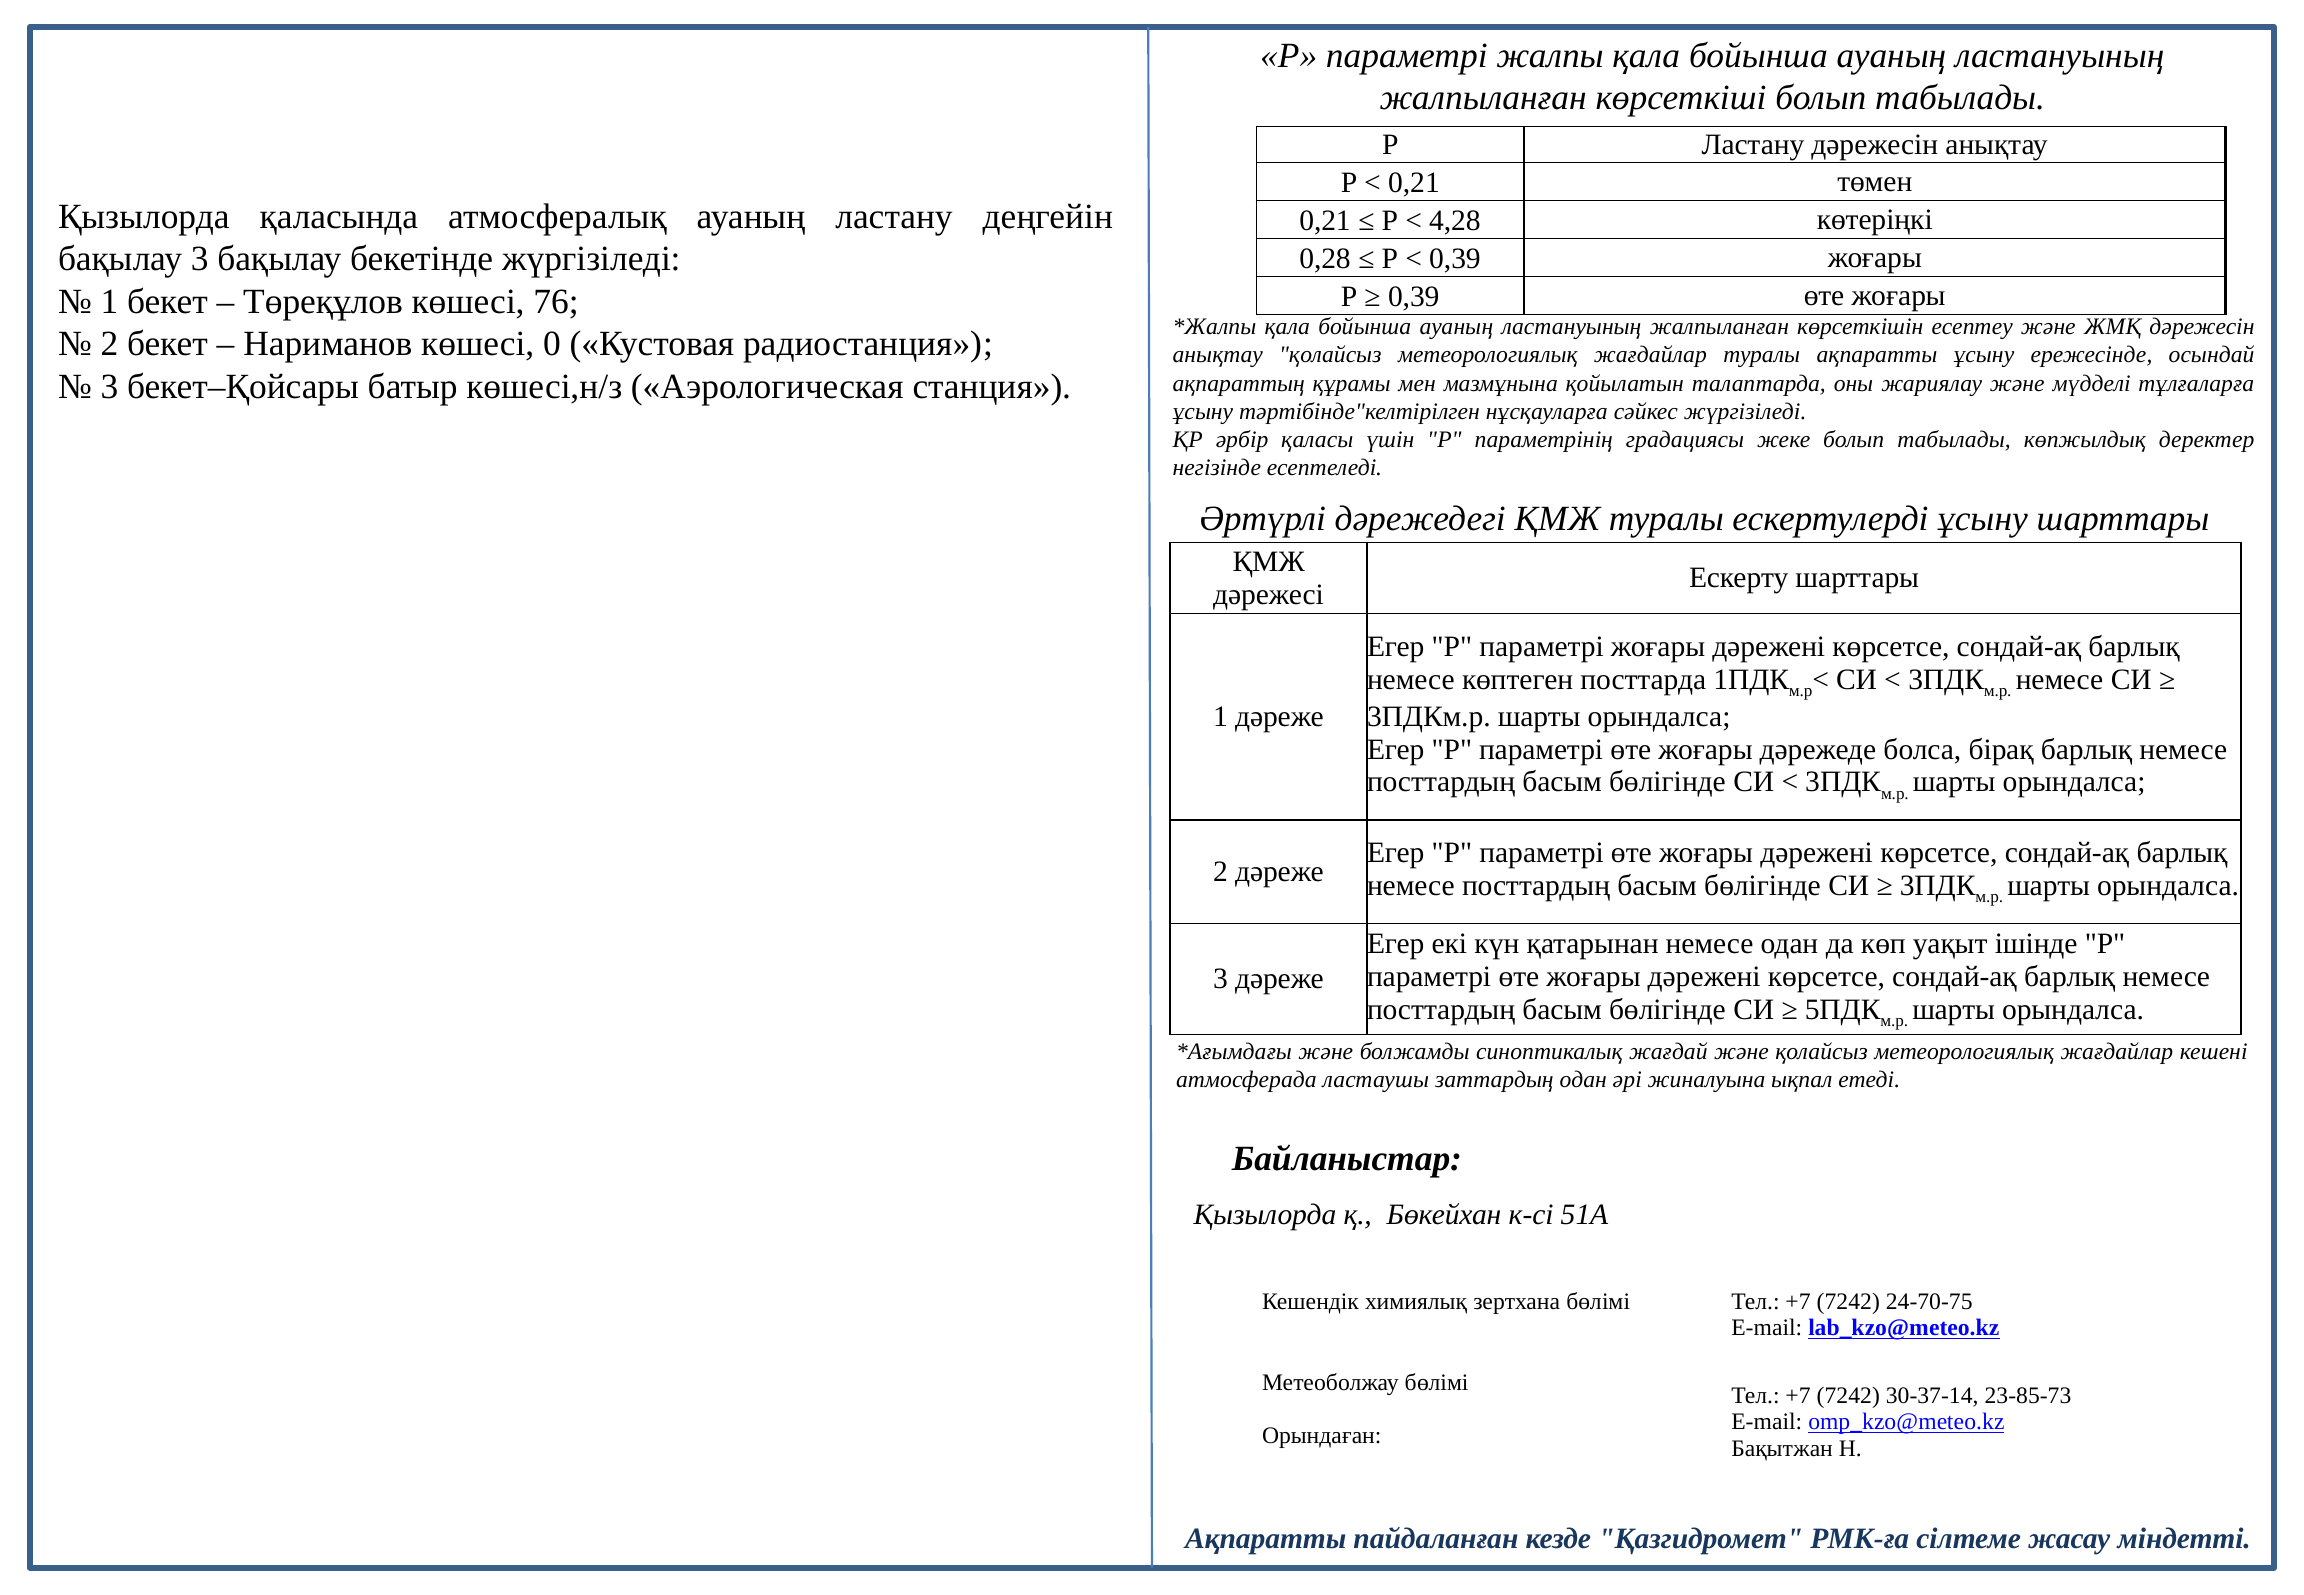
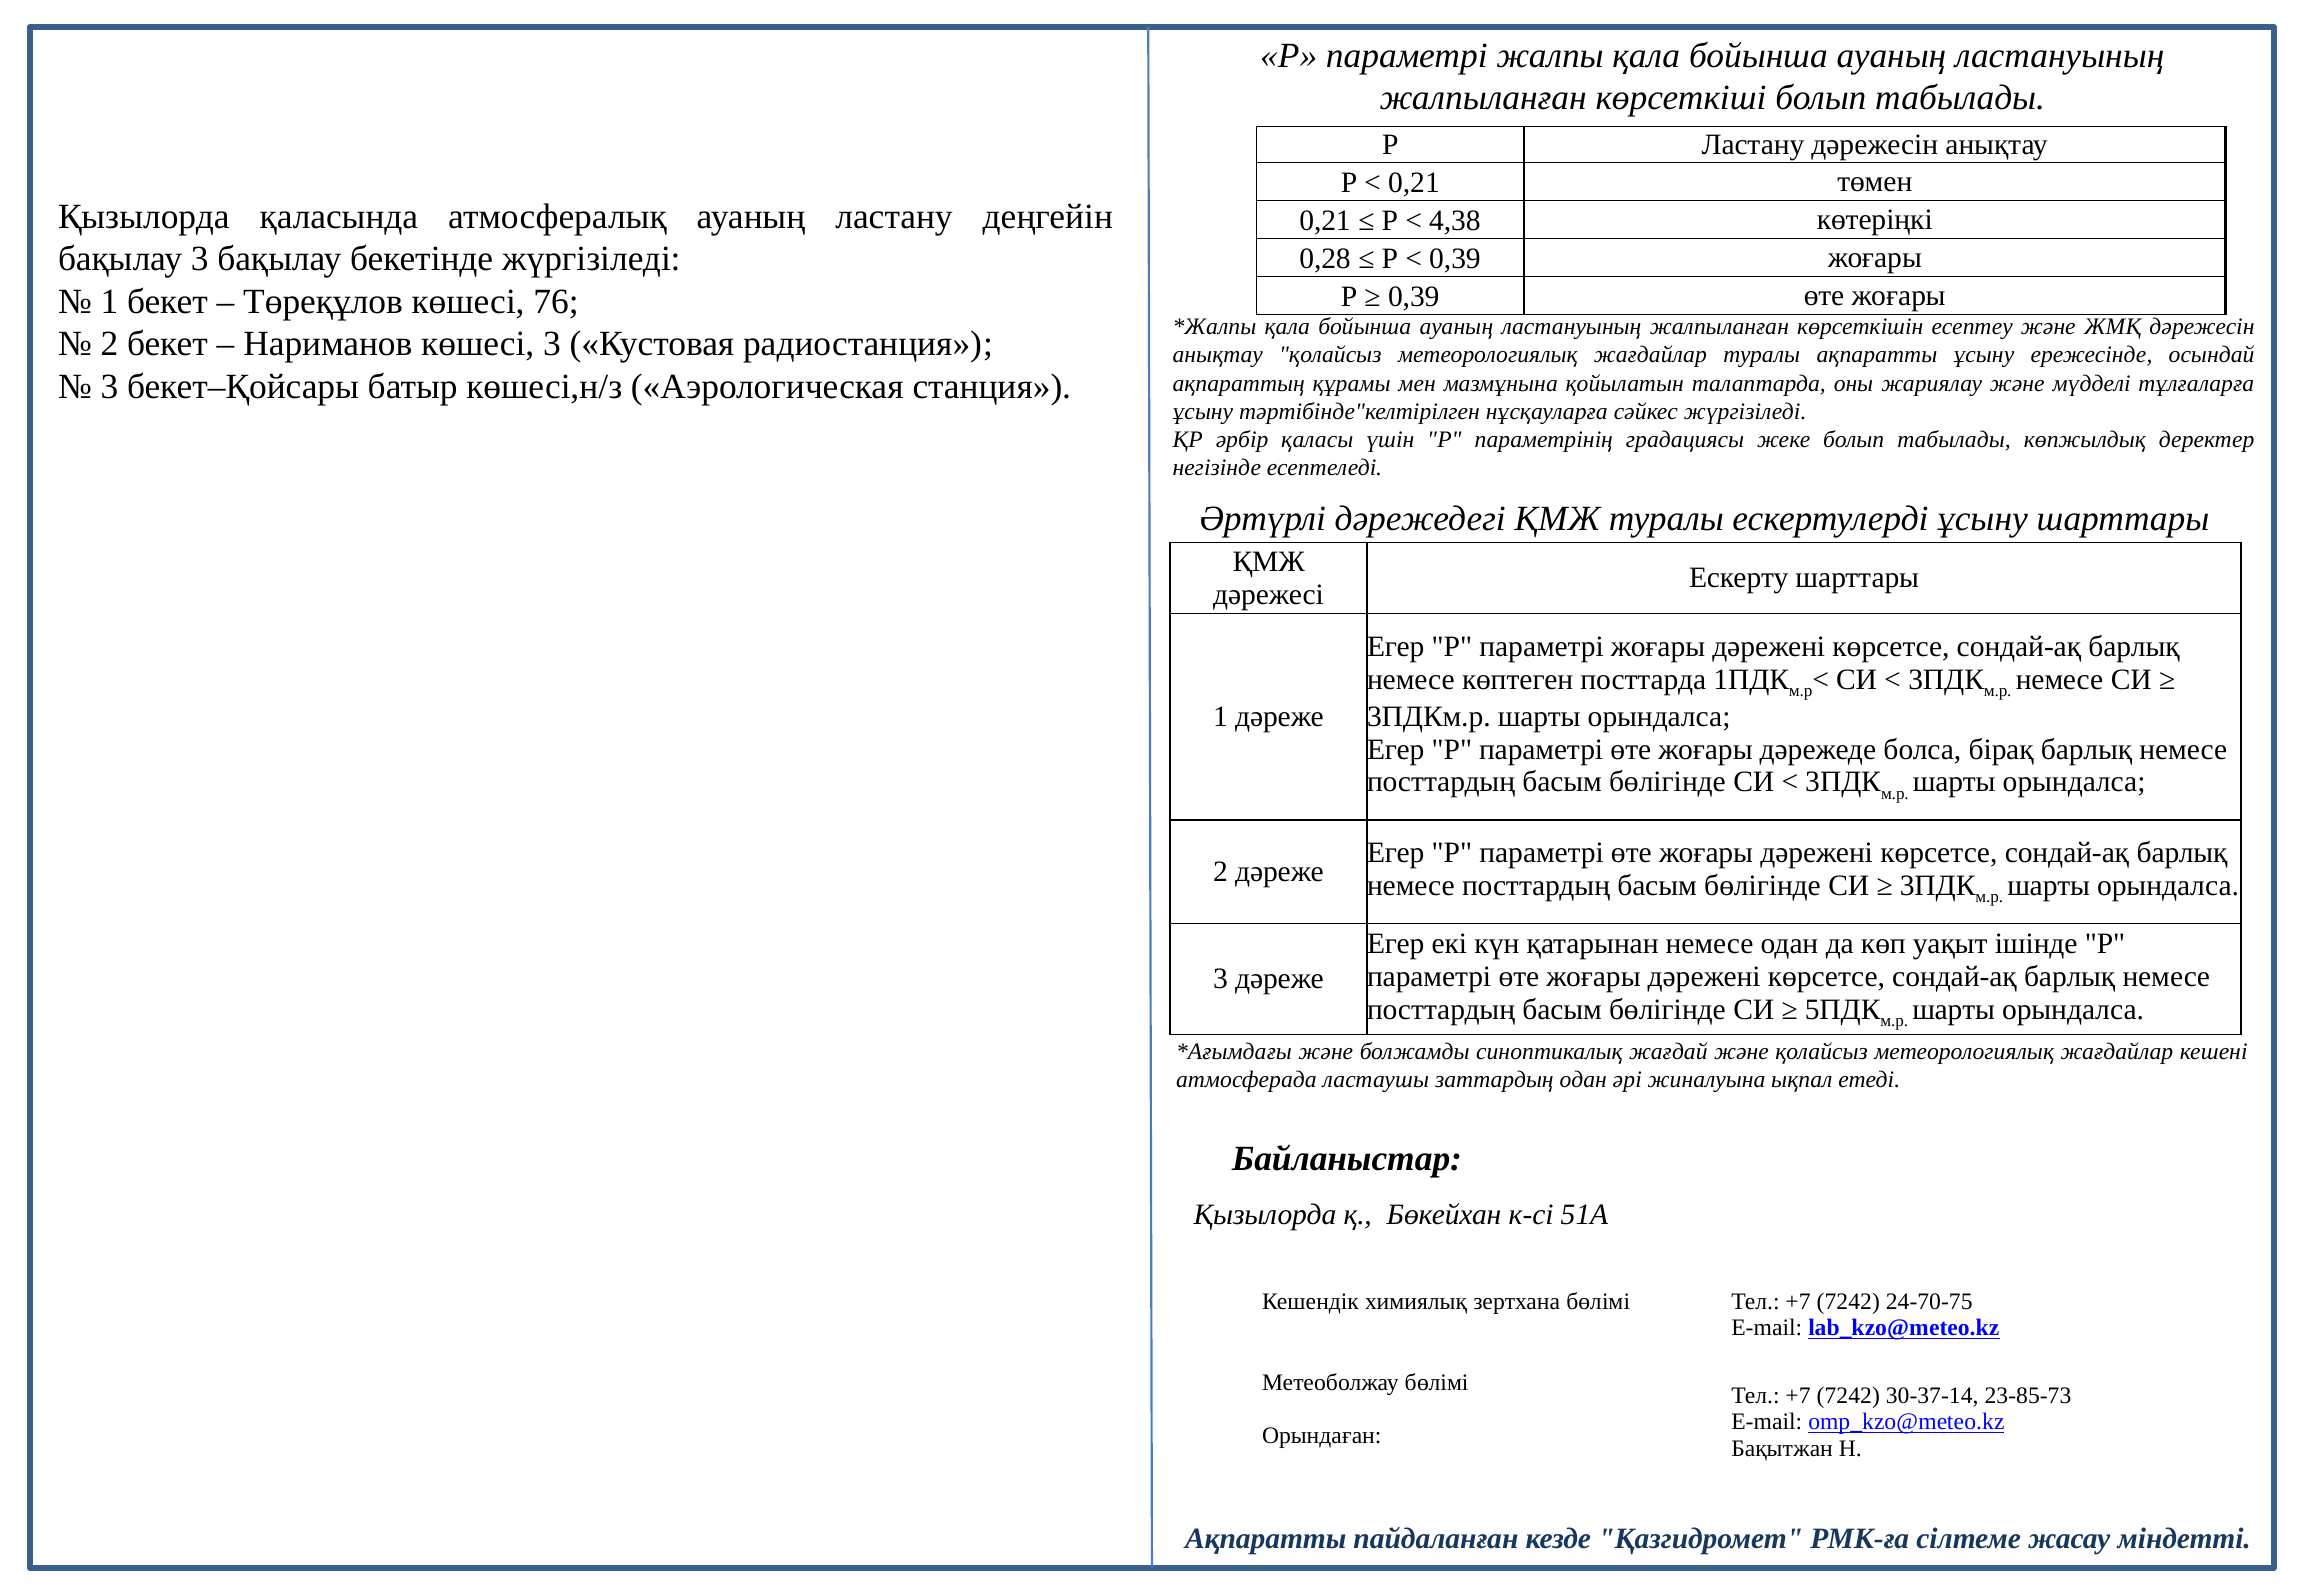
4,28: 4,28 -> 4,38 (1455, 221)
көшесі 0: 0 -> 3 (552, 344)
